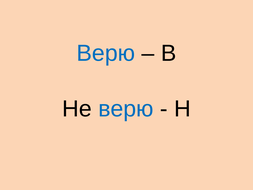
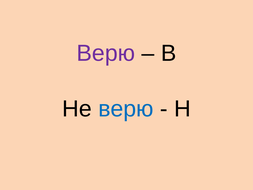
Верю colour: blue -> purple (106, 53)
